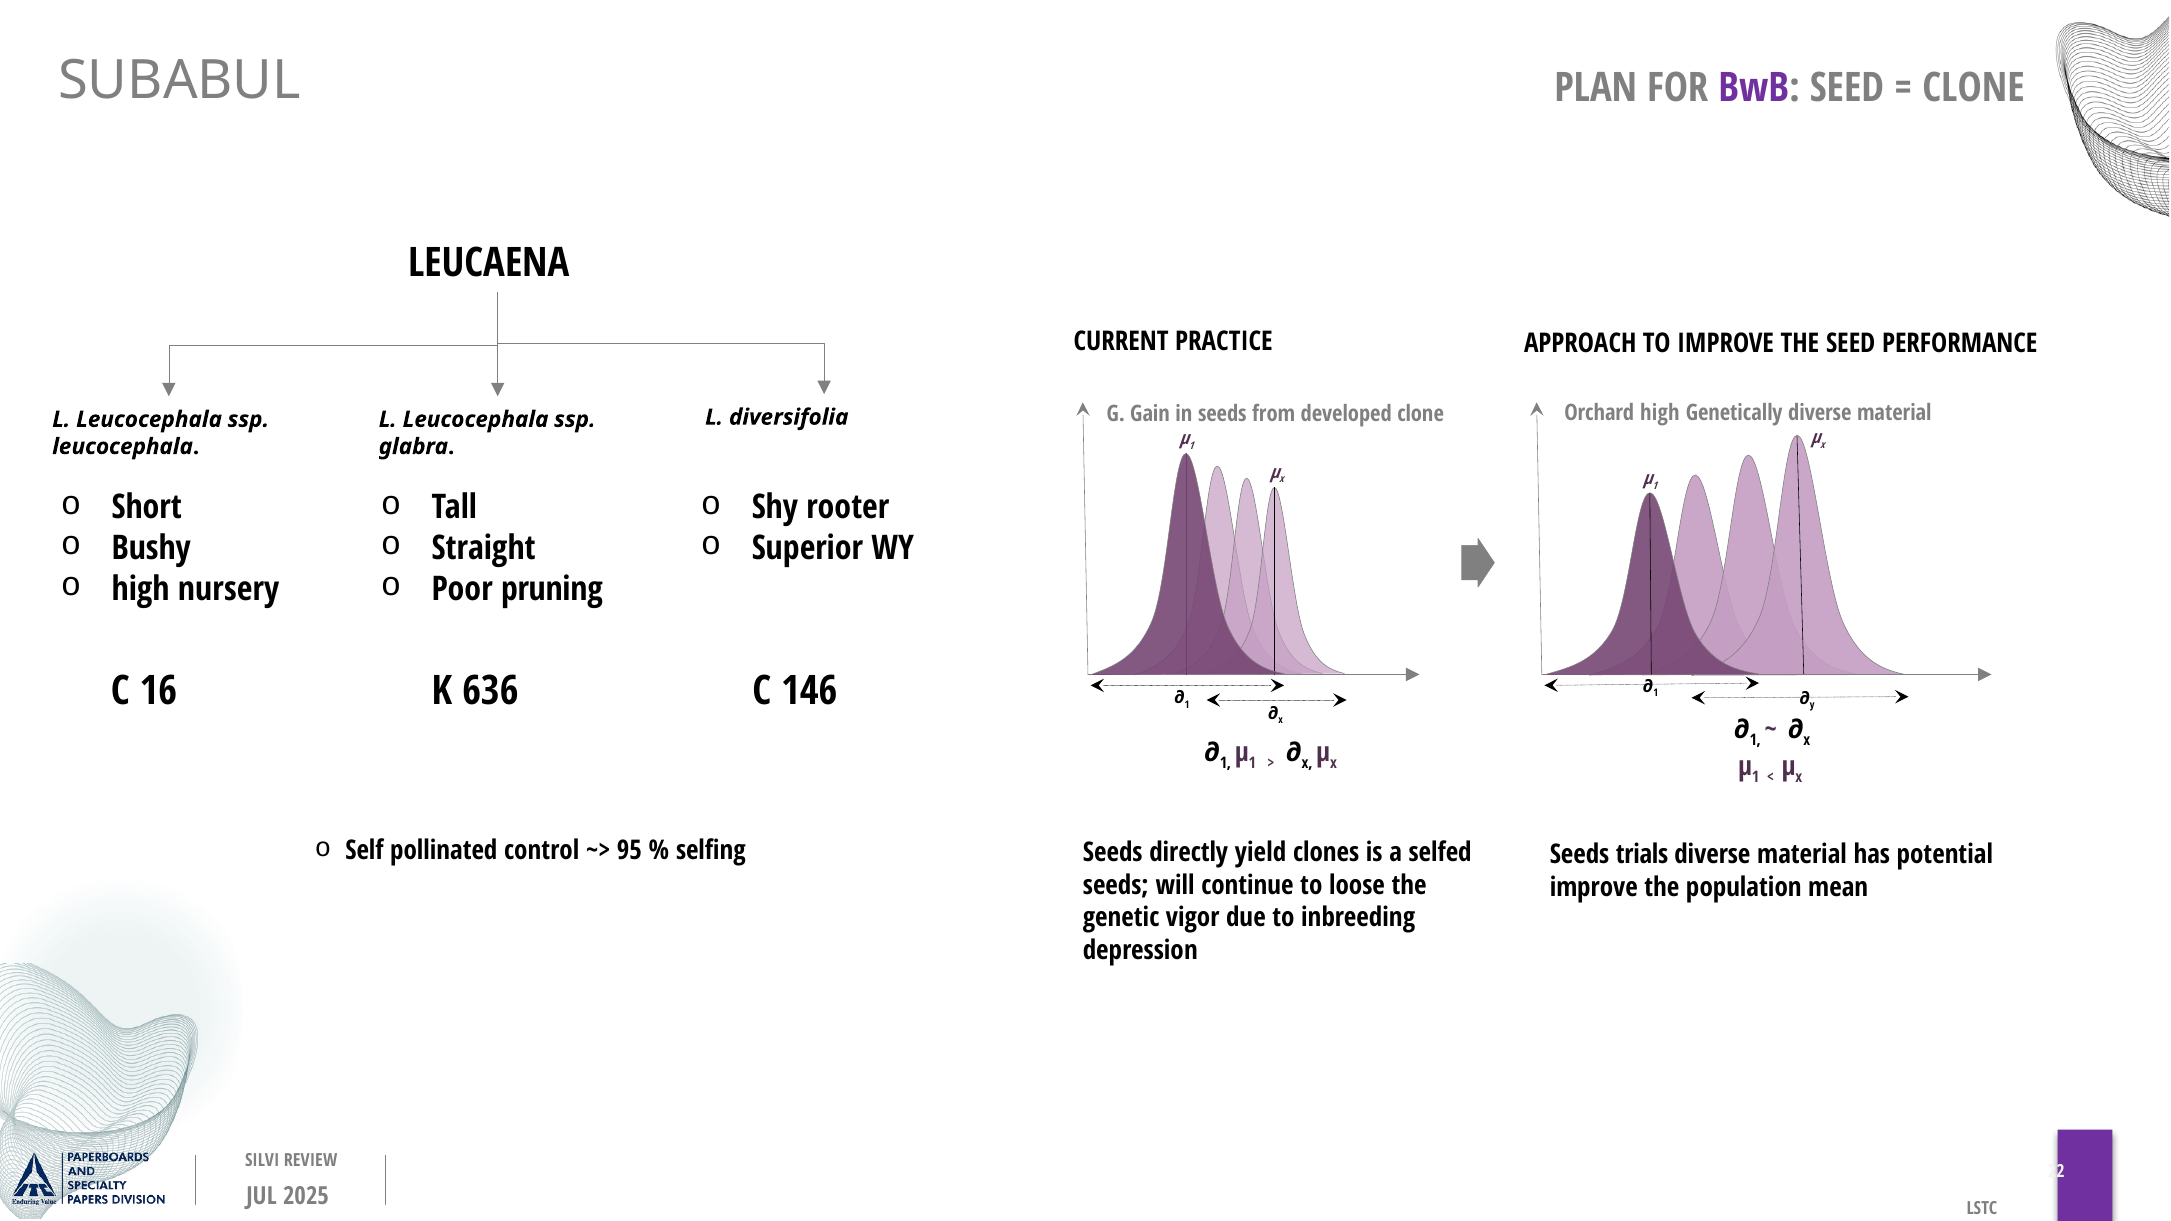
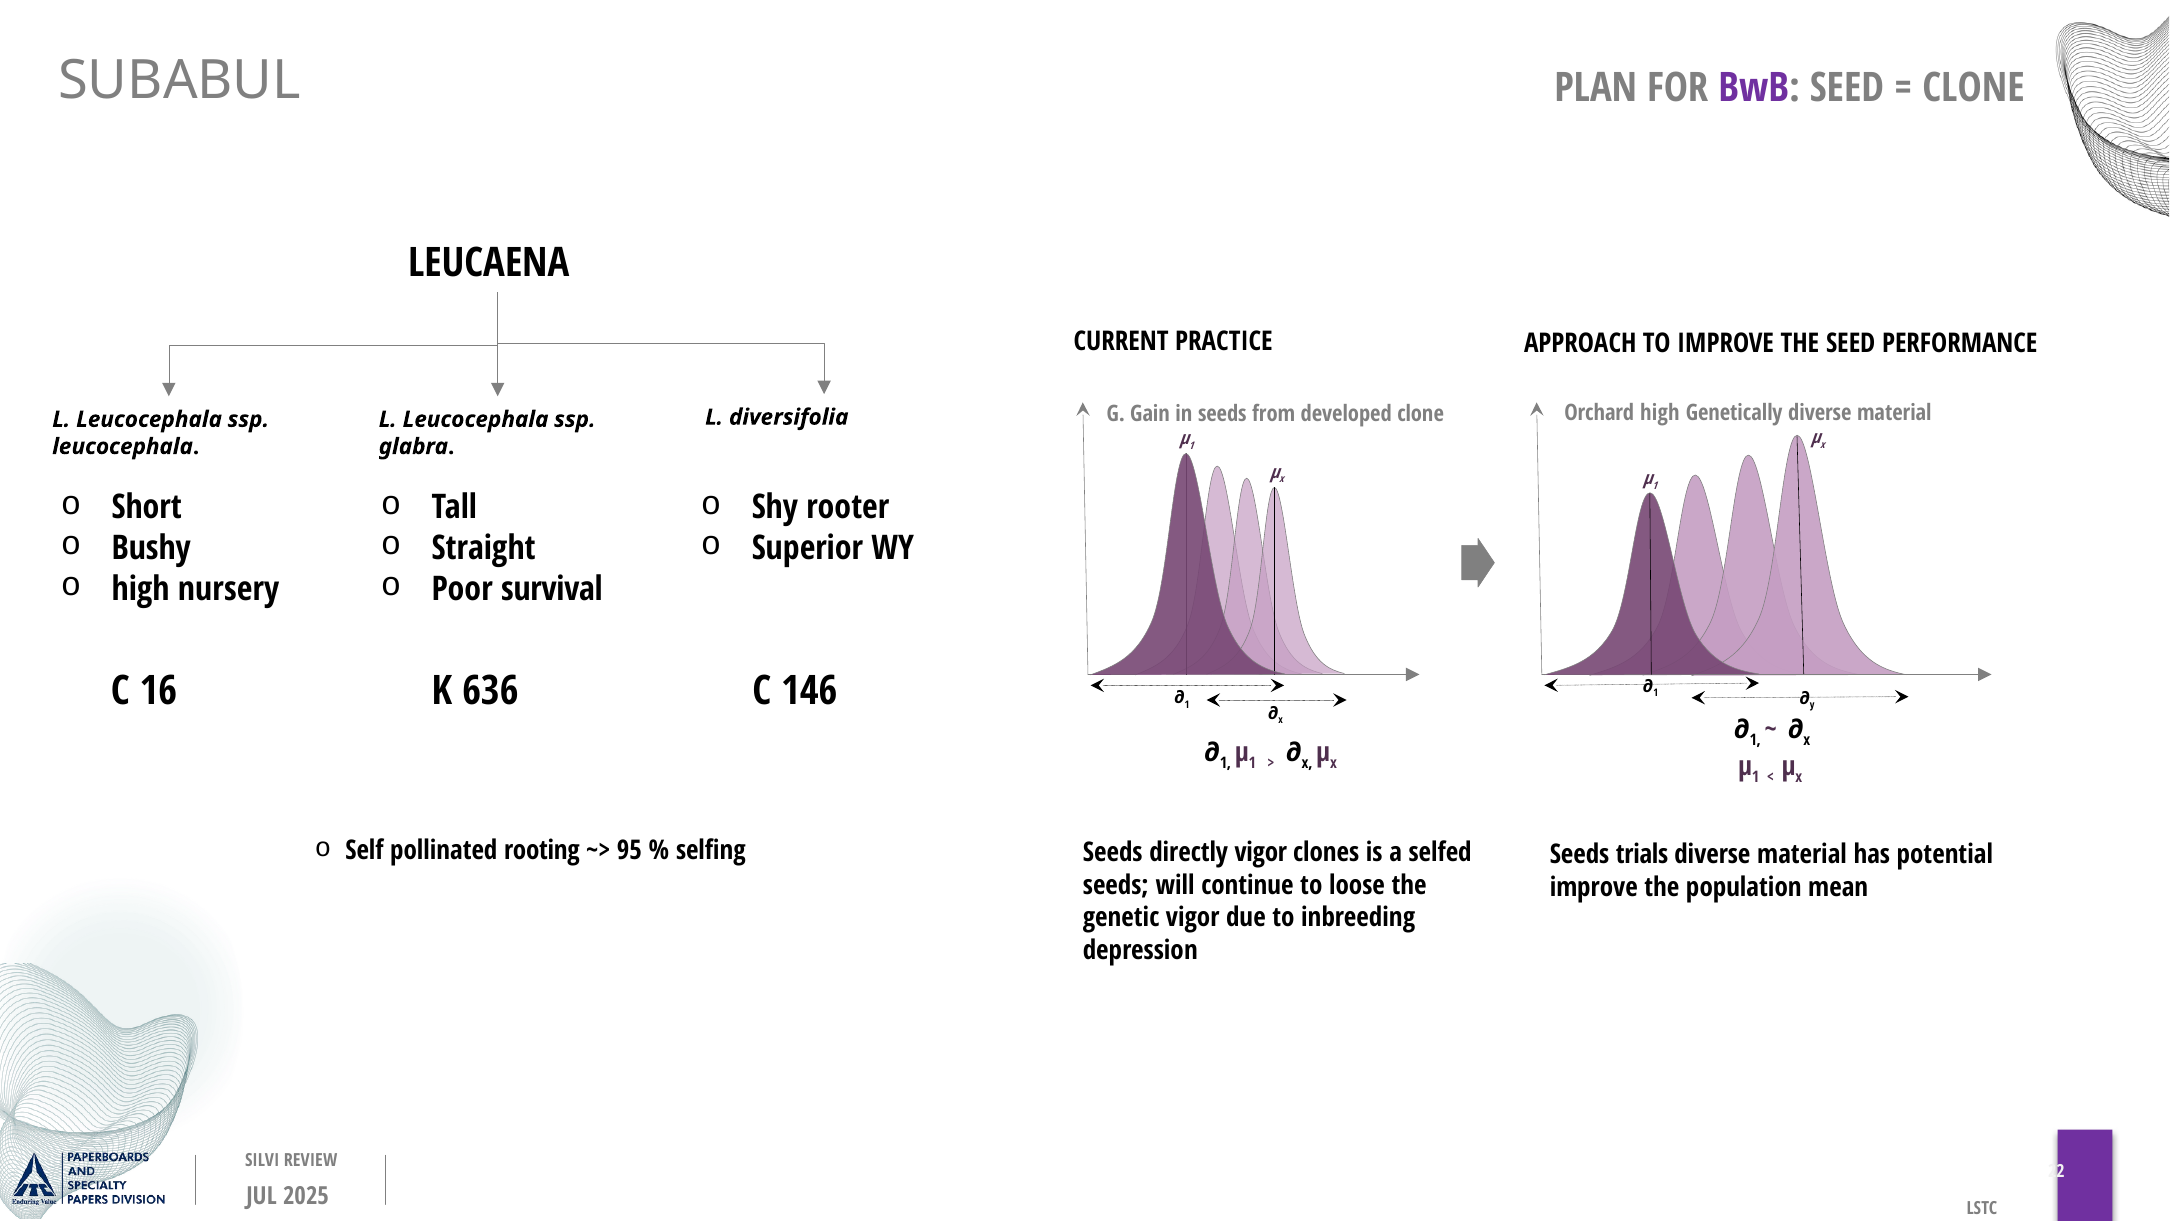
pruning: pruning -> survival (552, 589)
control: control -> rooting (542, 851)
directly yield: yield -> vigor (1261, 853)
